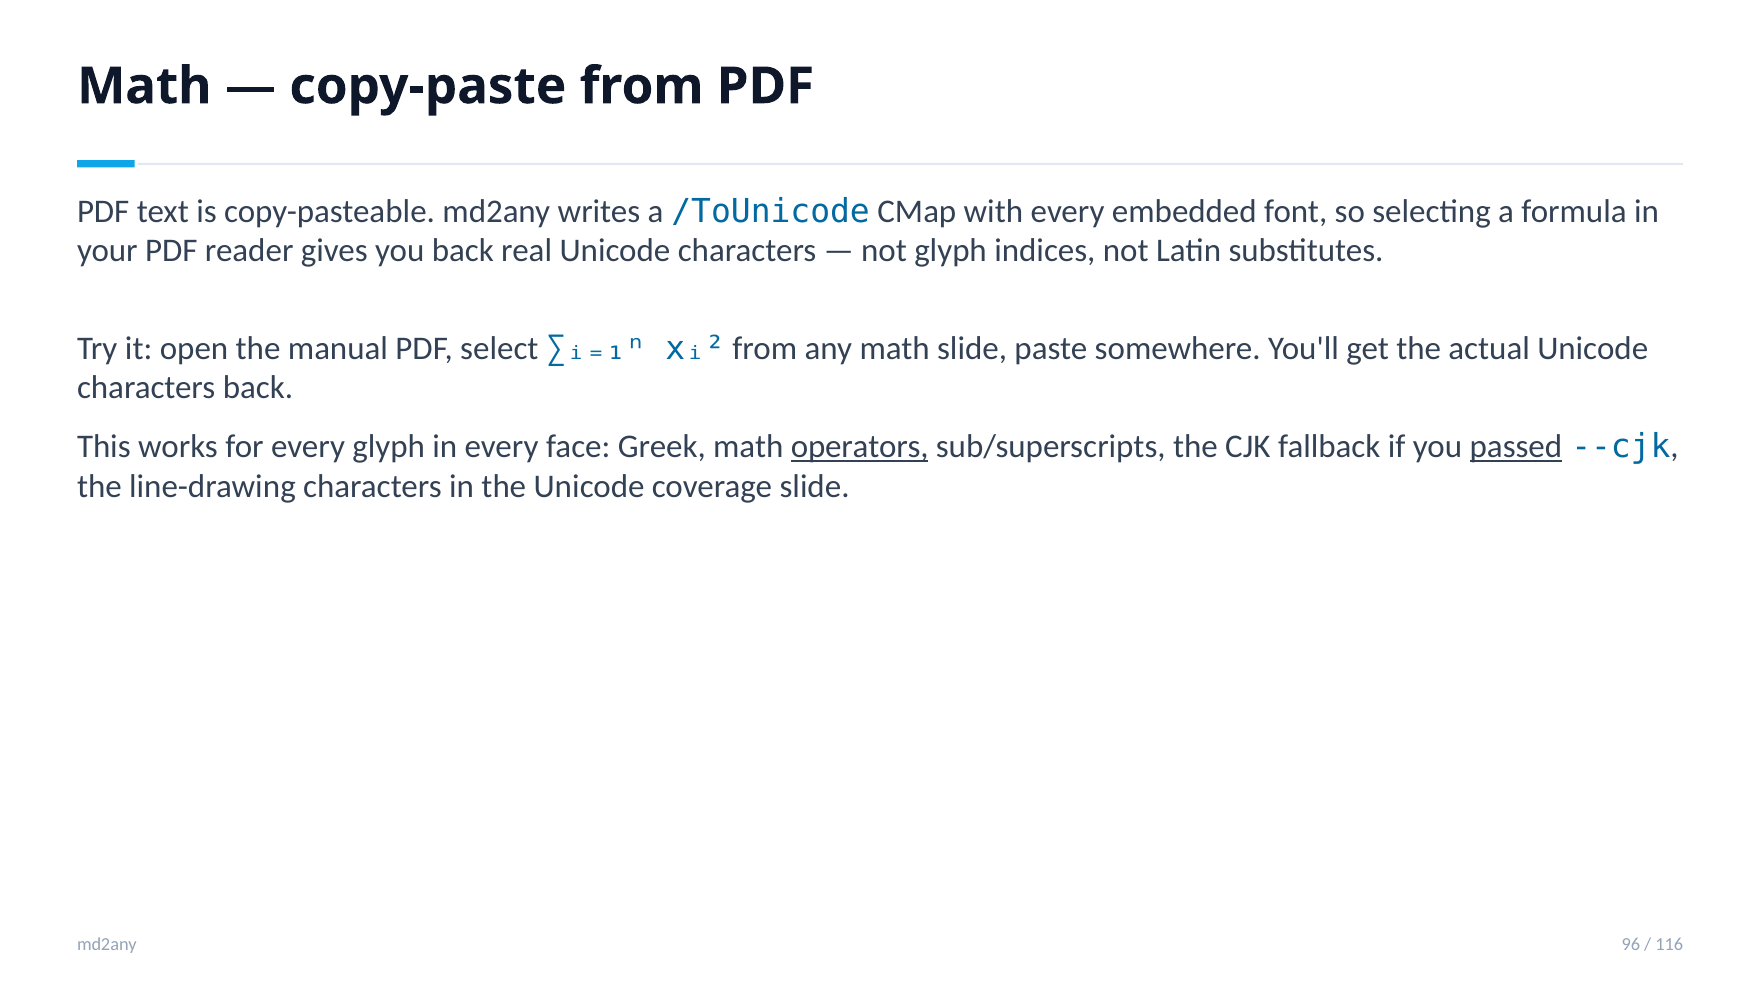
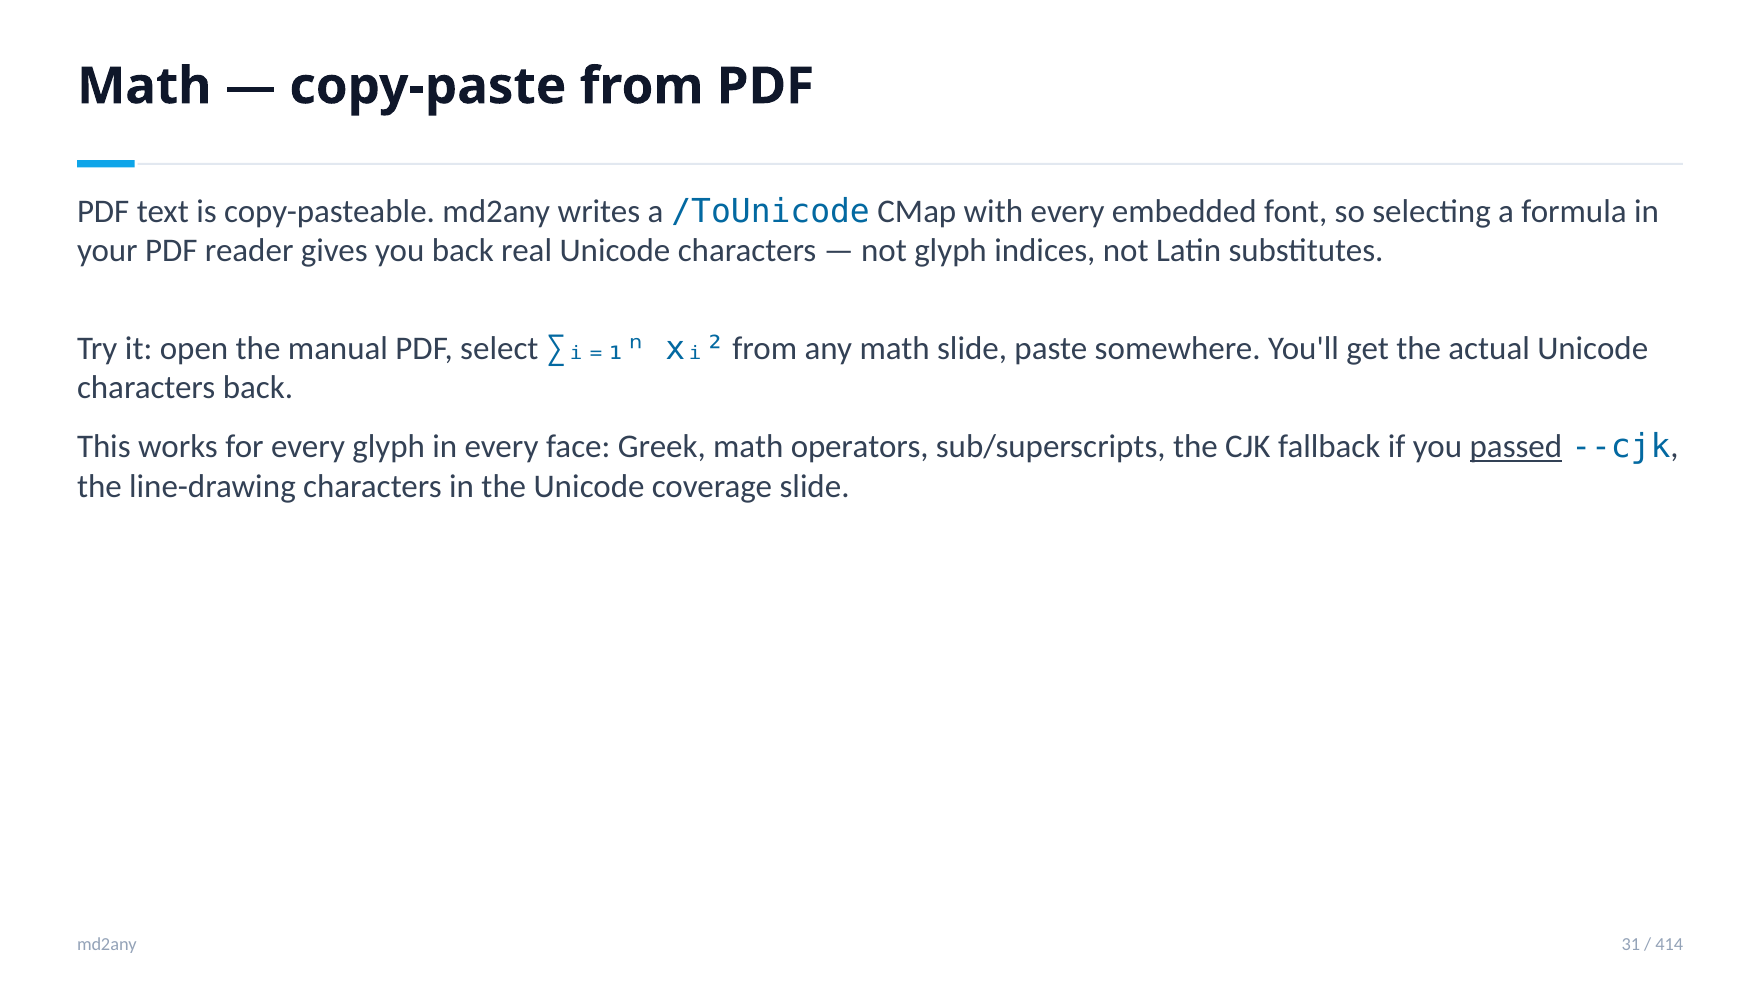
operators underline: present -> none (860, 447)
96: 96 -> 31 (1631, 945)
116: 116 -> 414 (1669, 945)
